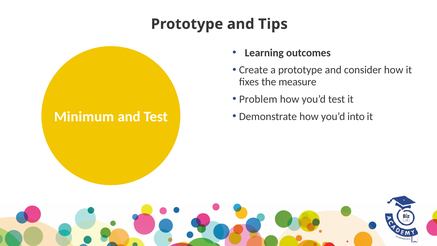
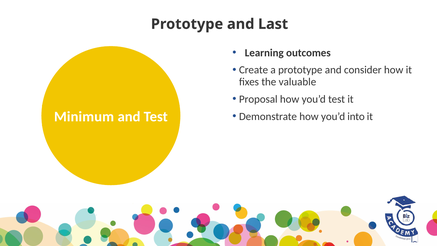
Tips: Tips -> Last (273, 24)
measure: measure -> valuable (297, 82)
Problem: Problem -> Proposal (258, 99)
